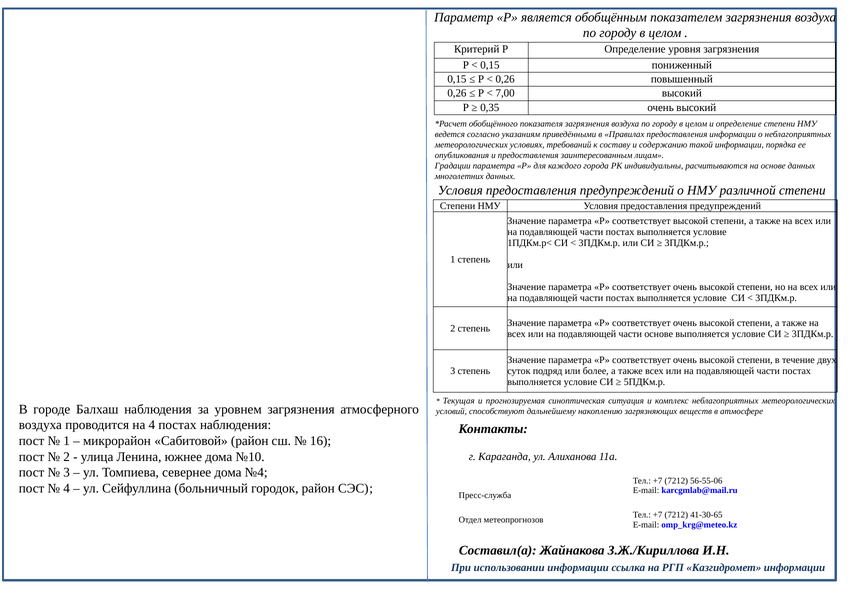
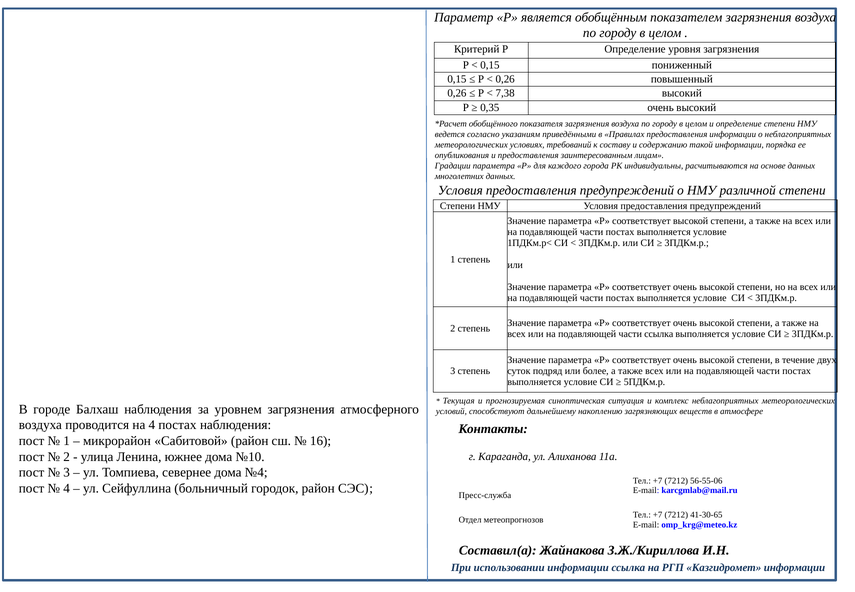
7,00: 7,00 -> 7,38 (505, 93)
части основе: основе -> ссылка (659, 334)
